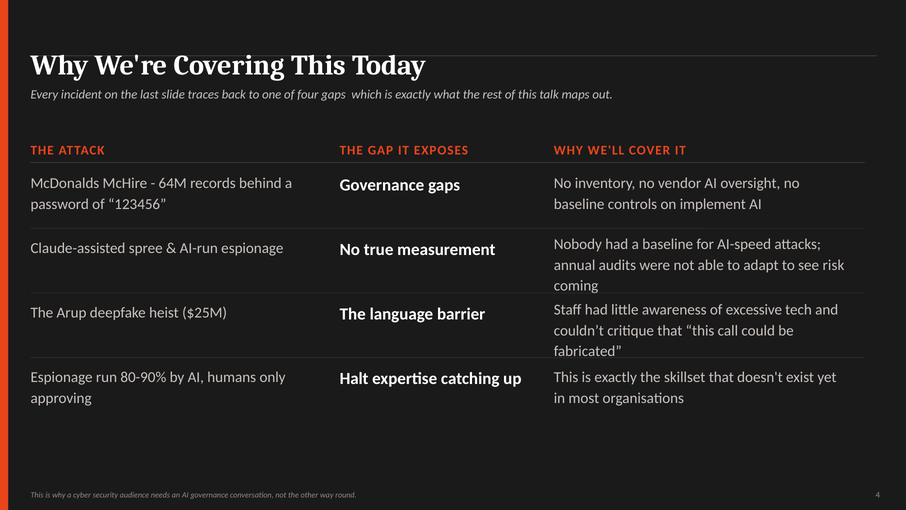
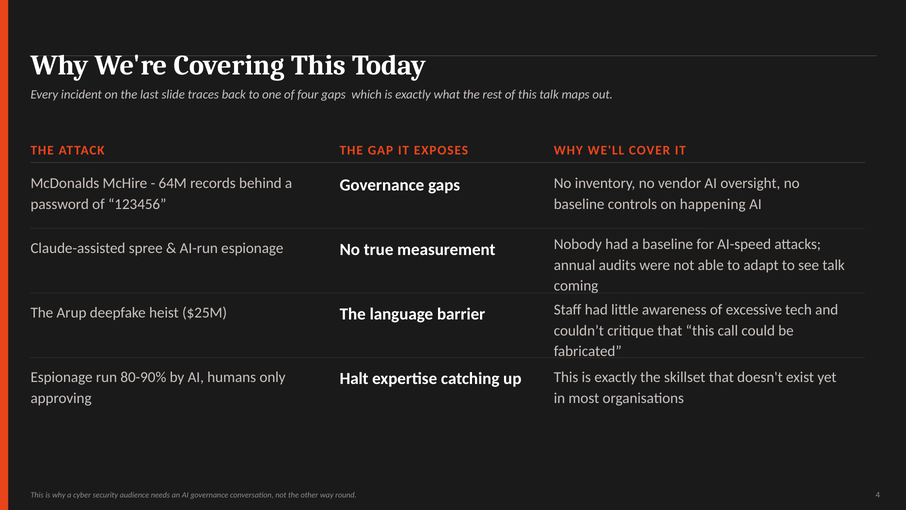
implement: implement -> happening (713, 204)
see risk: risk -> talk (834, 265)
